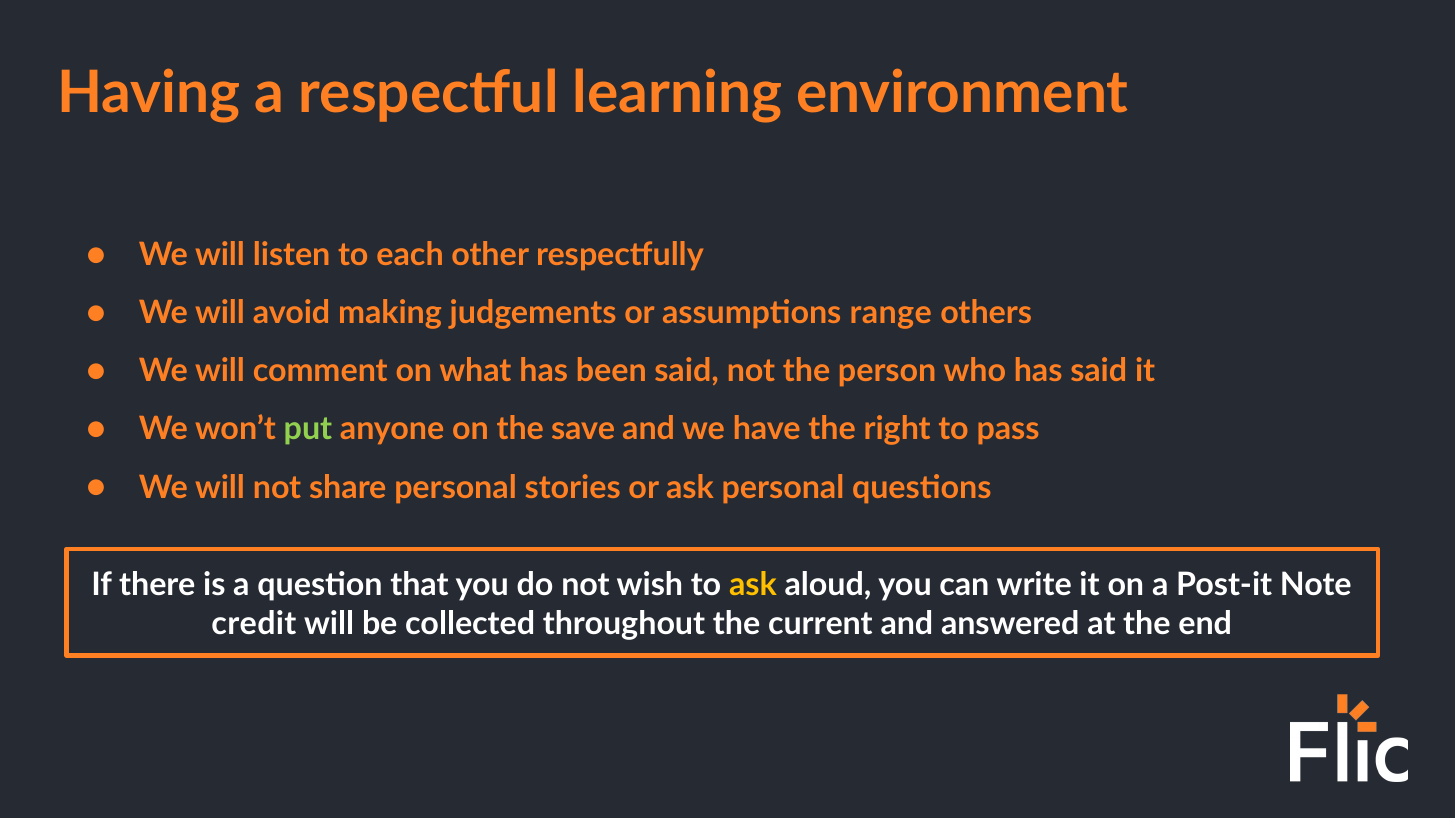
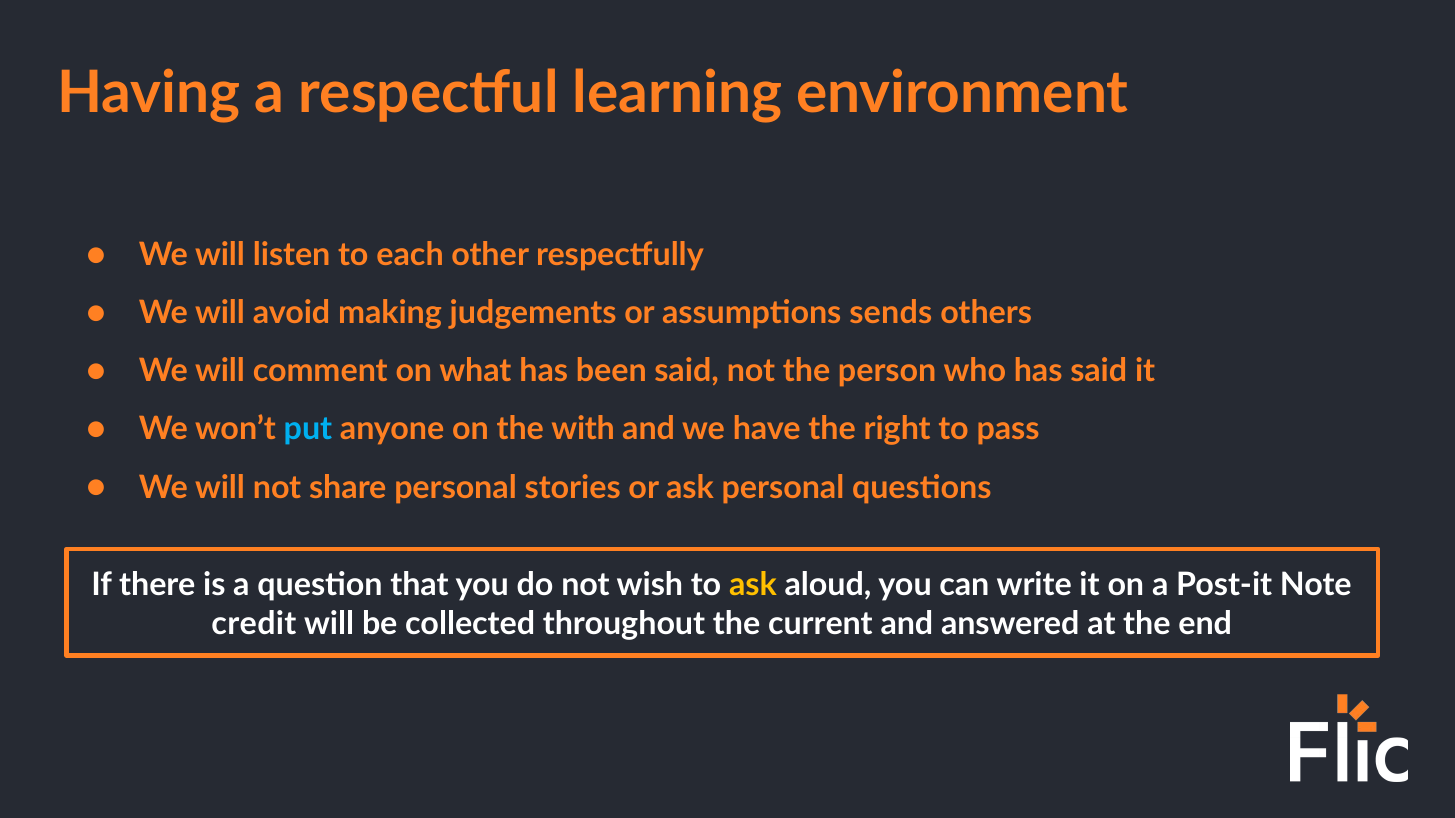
range: range -> sends (891, 313)
put colour: light green -> light blue (308, 430)
save: save -> with (583, 430)
